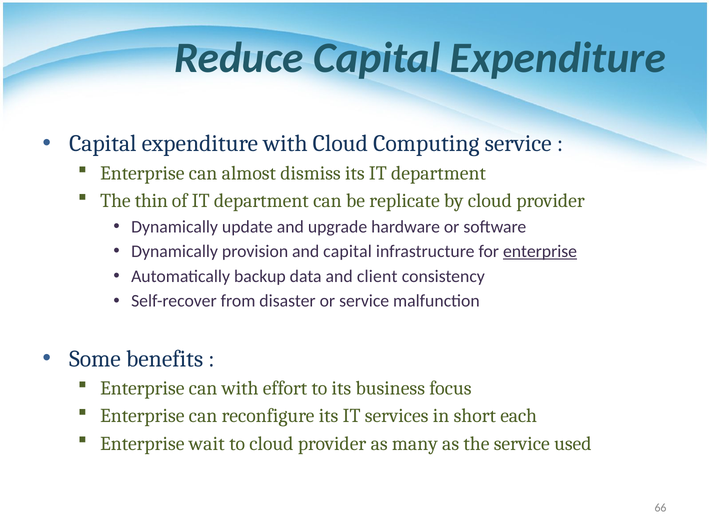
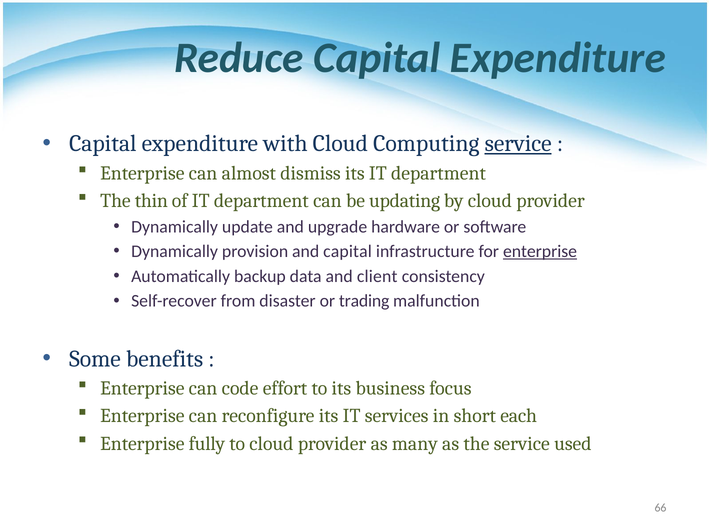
service underline: none -> present (518, 143)
replicate: replicate -> updating (405, 201)
or service: service -> trading (364, 301)
can with: with -> code (240, 388)
wait: wait -> fully (207, 443)
